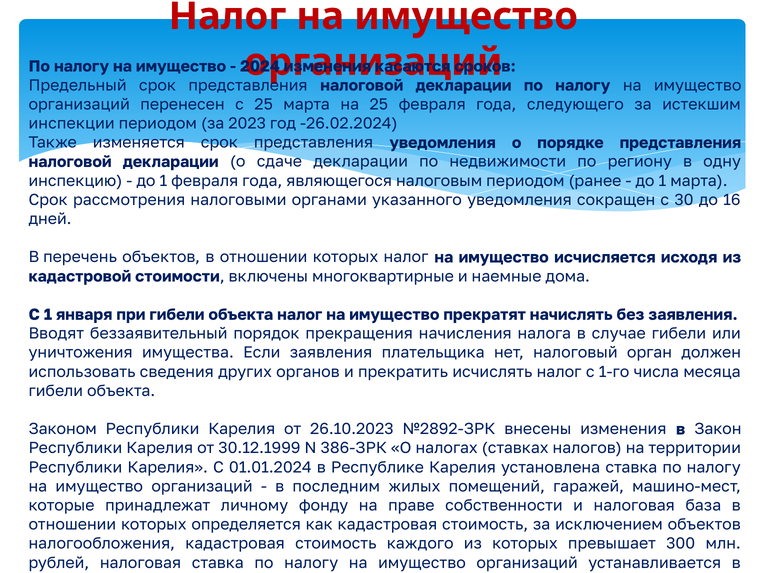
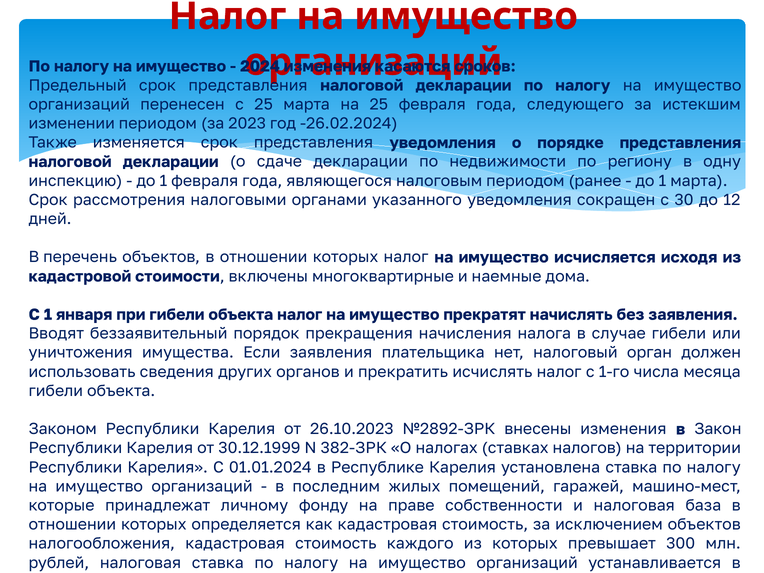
инспекции: инспекции -> изменении (72, 124)
16: 16 -> 12 (732, 200)
386-ЗРК: 386-ЗРК -> 382-ЗРК (354, 448)
